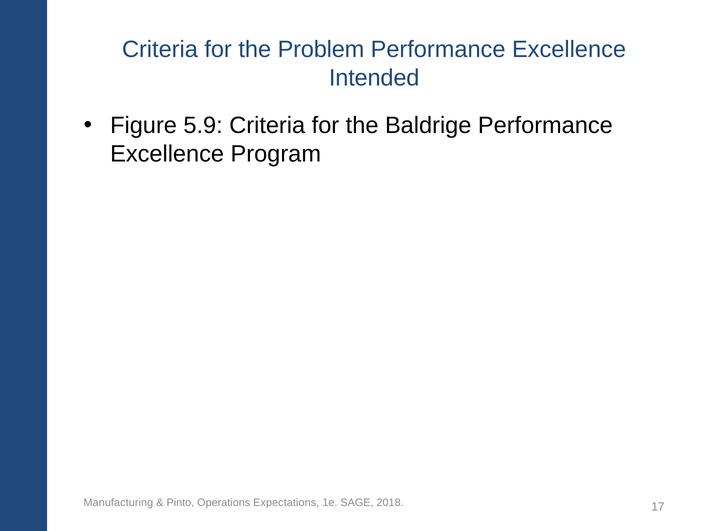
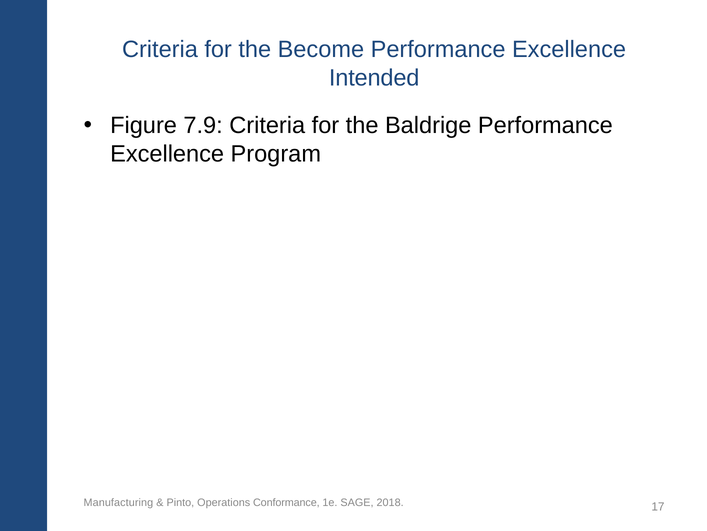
Problem: Problem -> Become (321, 49)
5.9: 5.9 -> 7.9 (203, 125)
Expectations: Expectations -> Conformance (286, 502)
